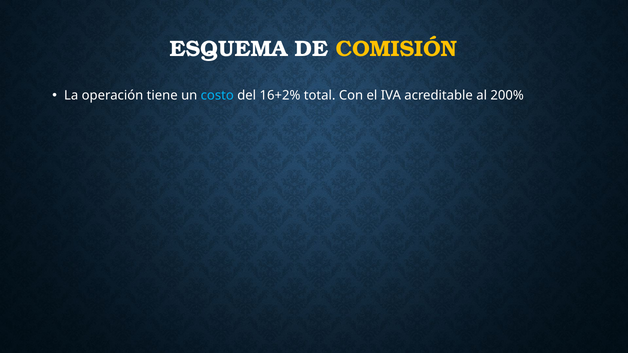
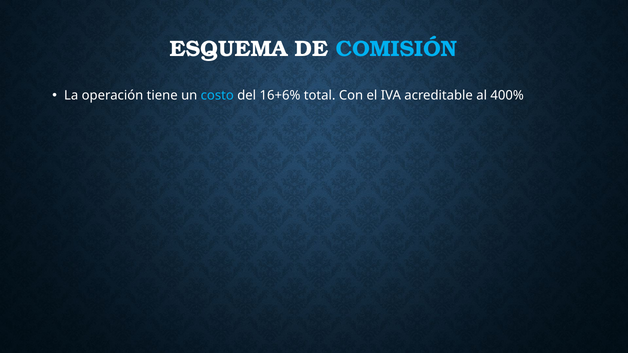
COMISIÓN colour: yellow -> light blue (397, 49)
16+2%: 16+2% -> 16+6% (280, 96)
200%: 200% -> 400% (507, 96)
